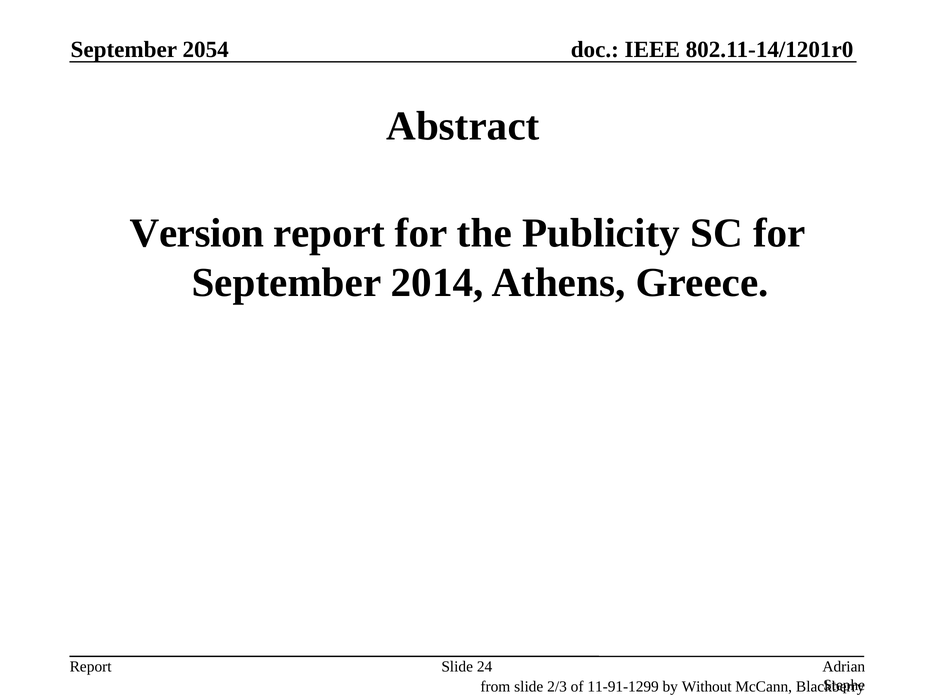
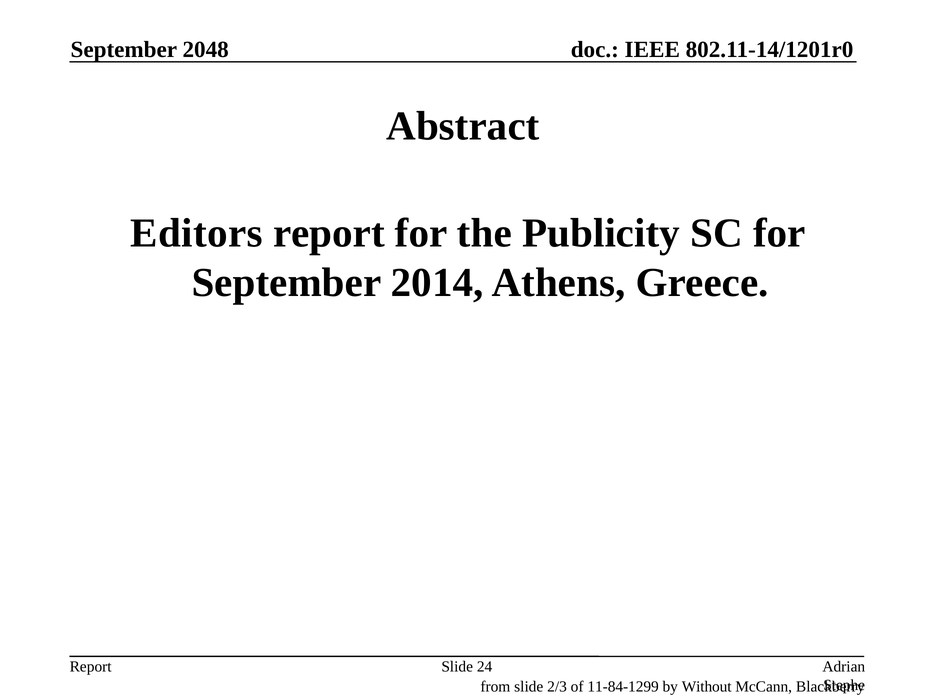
2054: 2054 -> 2048 (206, 49)
Version: Version -> Editors (197, 233)
11-91-1299: 11-91-1299 -> 11-84-1299 (623, 686)
